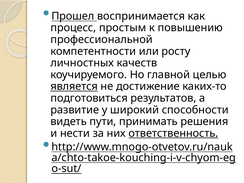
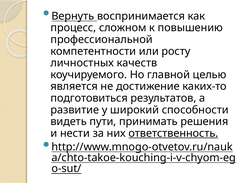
Прошел: Прошел -> Вернуть (73, 16)
простым: простым -> сложном (123, 28)
является underline: present -> none (74, 86)
